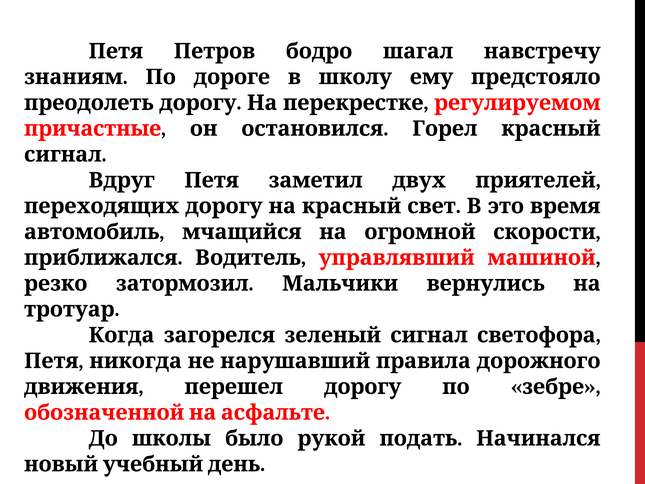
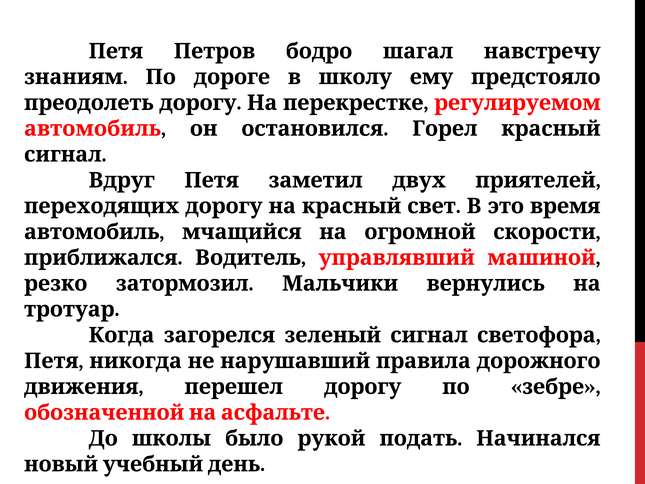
причастные: причастные -> автомобиль (93, 129)
